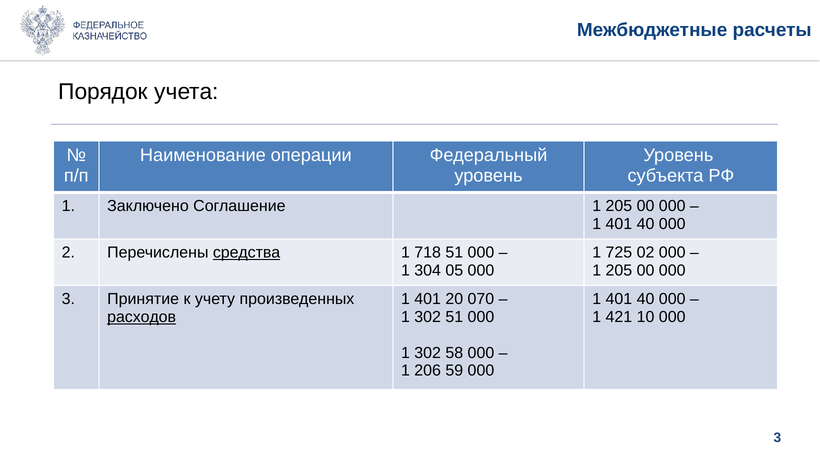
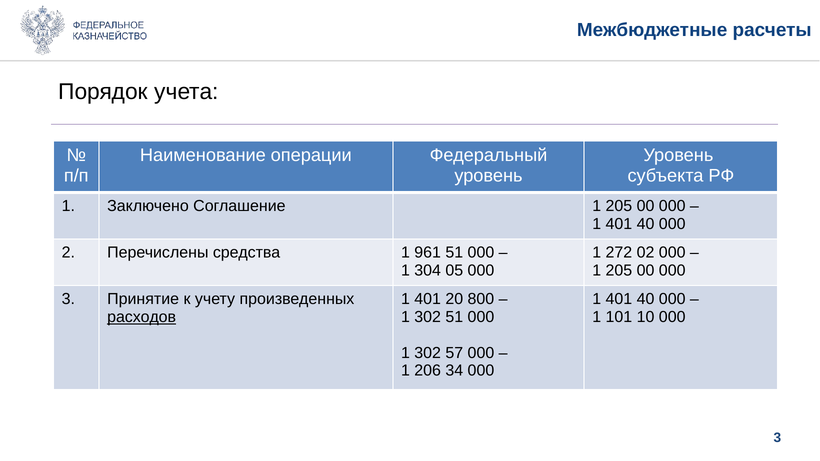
средства underline: present -> none (247, 253)
718: 718 -> 961 (428, 253)
725: 725 -> 272 (619, 253)
070: 070 -> 800 (481, 299)
421: 421 -> 101 (619, 317)
58: 58 -> 57 (454, 353)
59: 59 -> 34 (454, 371)
